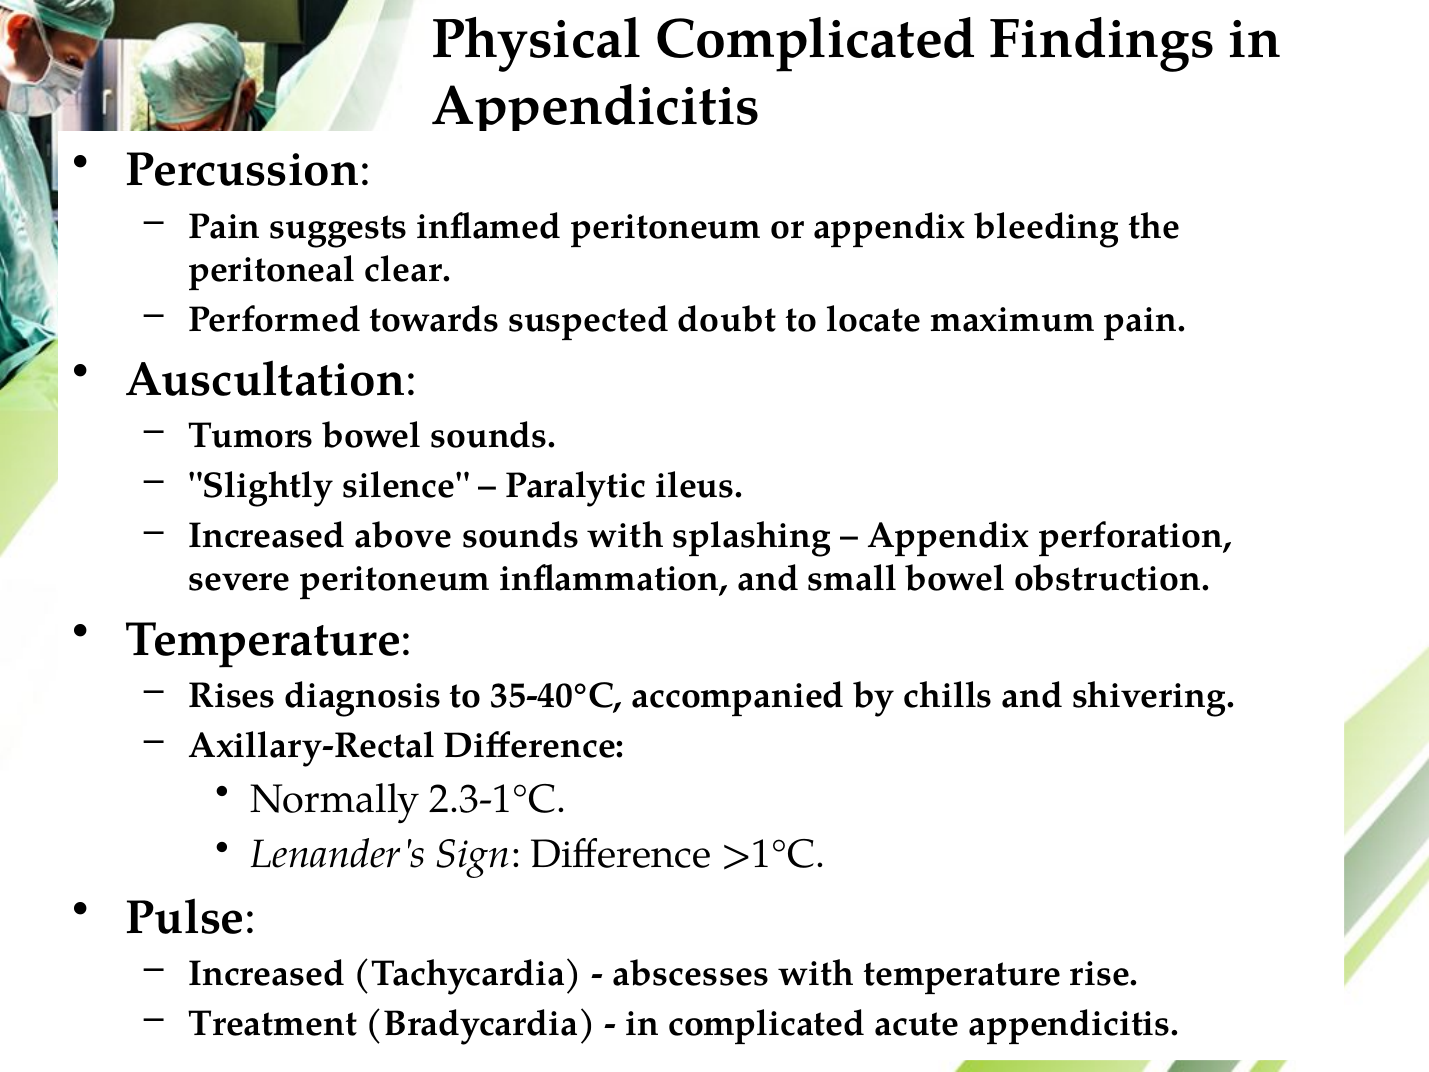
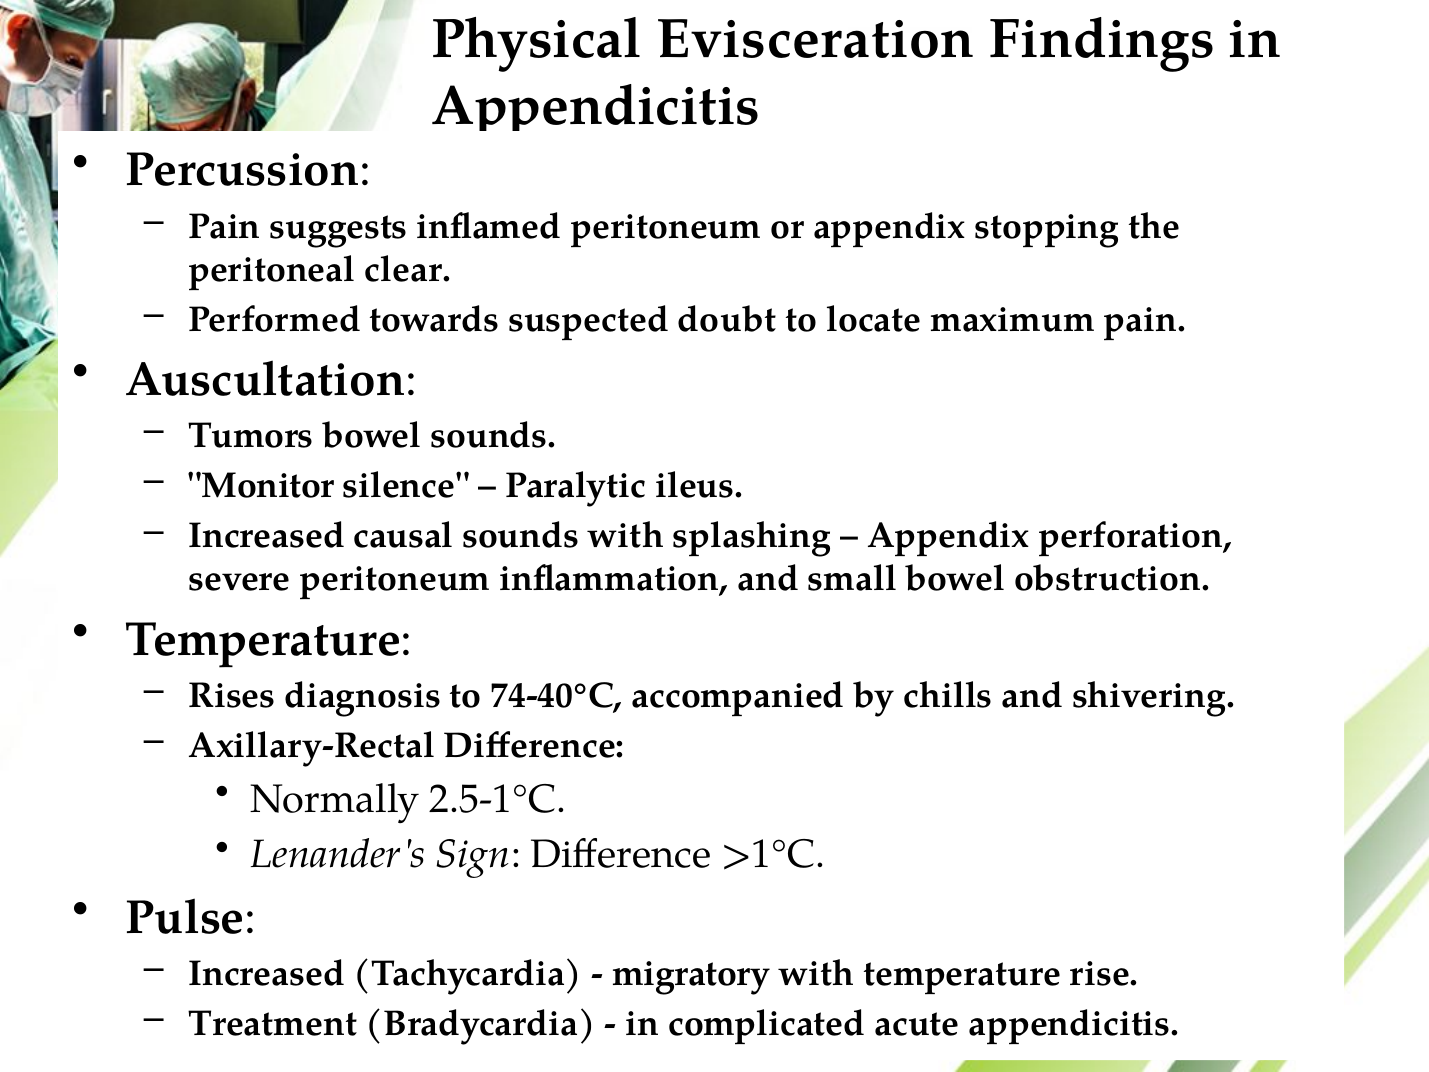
Physical Complicated: Complicated -> Evisceration (816, 39)
bleeding: bleeding -> stopping (1047, 226)
Slightly: Slightly -> Monitor (261, 486)
above: above -> causal (404, 536)
35-40°C: 35-40°C -> 74-40°C (557, 696)
2.3-1°C: 2.3-1°C -> 2.5-1°C (498, 799)
abscesses: abscesses -> migratory (691, 973)
